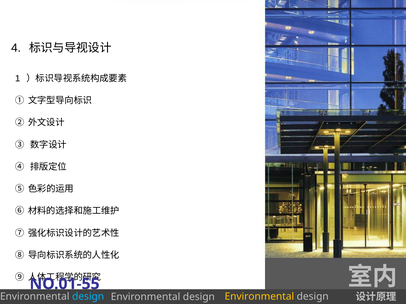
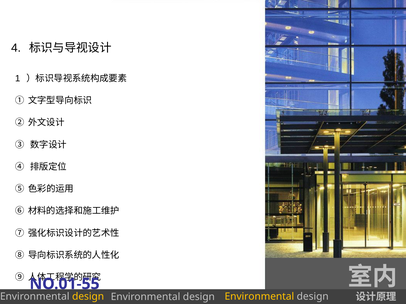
design colour: light blue -> yellow (88, 297)
